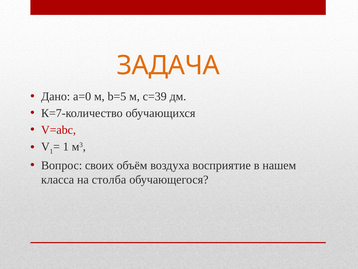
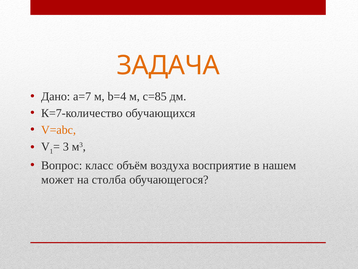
а=0: а=0 -> а=7 (82, 96)
b=5: b=5 -> b=4 (117, 96)
с=39: с=39 -> с=85 (155, 96)
V=аbс colour: red -> orange (59, 130)
1: 1 -> 3 (66, 146)
своих: своих -> класс (99, 165)
класса: класса -> может (58, 179)
